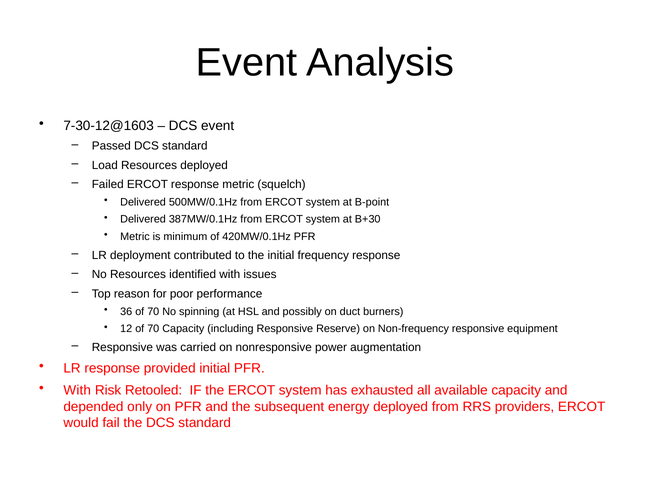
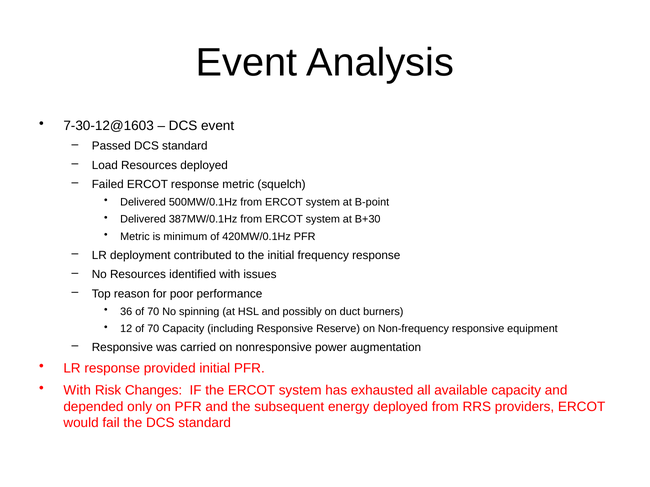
Retooled: Retooled -> Changes (154, 391)
